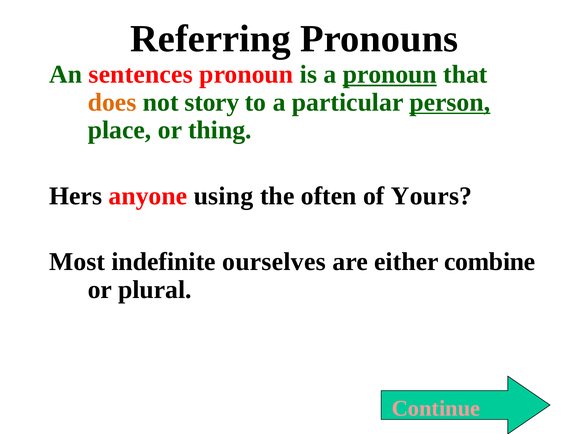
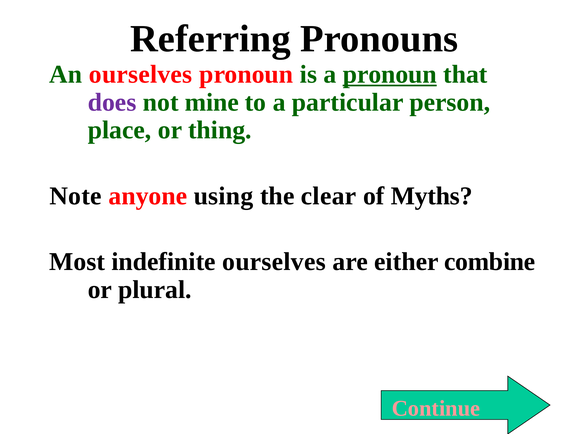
An sentences: sentences -> ourselves (141, 75)
does colour: orange -> purple (112, 102)
story: story -> mine (212, 102)
person underline: present -> none (450, 102)
Hers: Hers -> Note (76, 196)
often: often -> clear (329, 196)
Yours: Yours -> Myths (432, 196)
